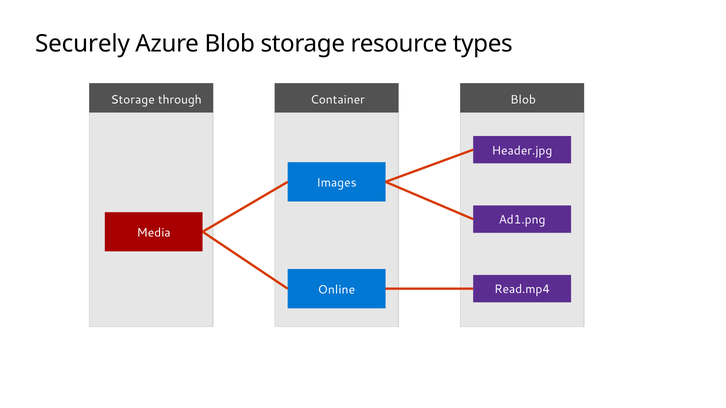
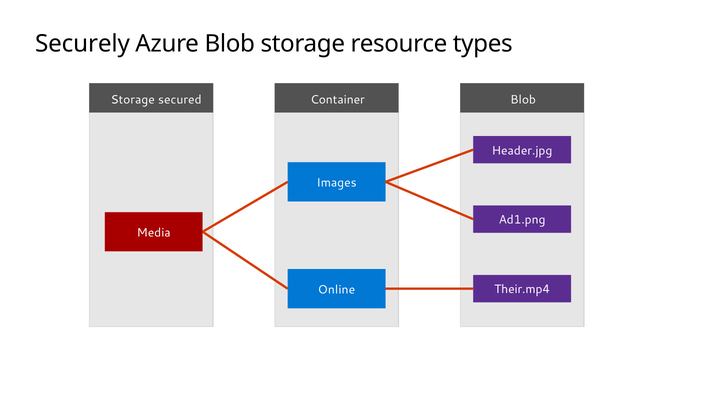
through: through -> secured (180, 100)
Read.mp4: Read.mp4 -> Their.mp4 (522, 290)
